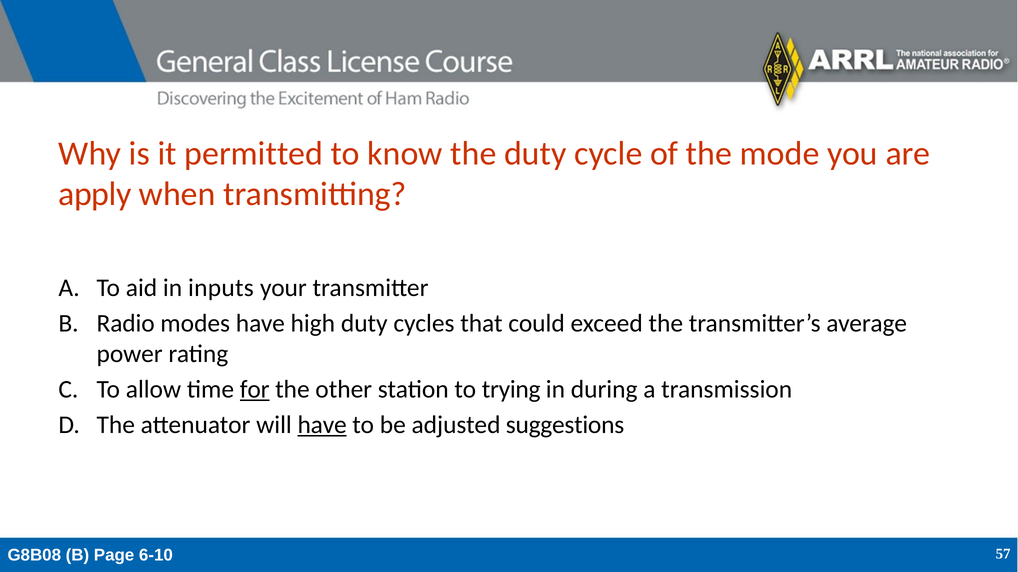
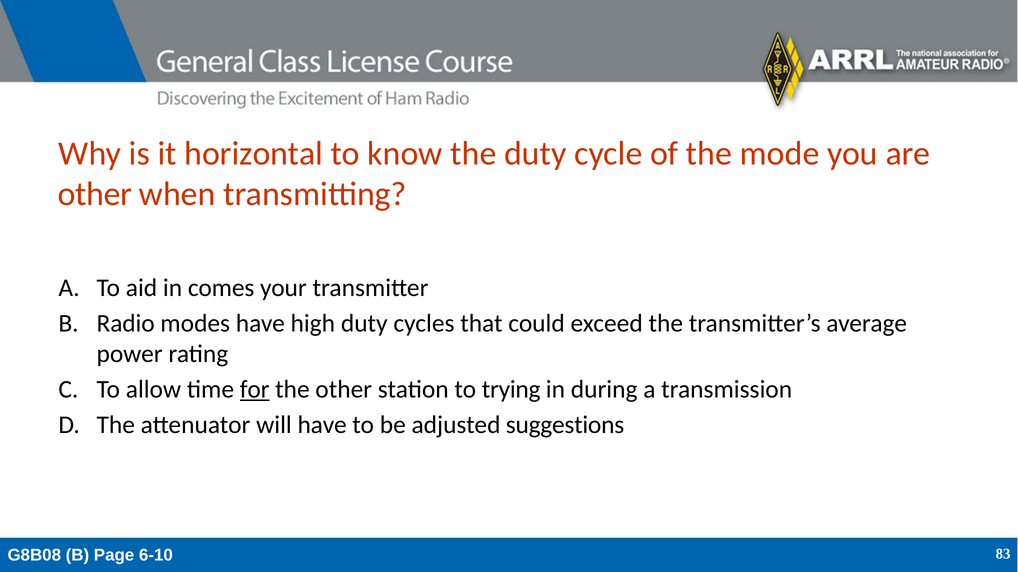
permitted: permitted -> horizontal (254, 154)
apply: apply -> other (95, 194)
inputs: inputs -> comes (221, 288)
have underline: present -> none (322, 425)
57: 57 -> 83 (1003, 555)
